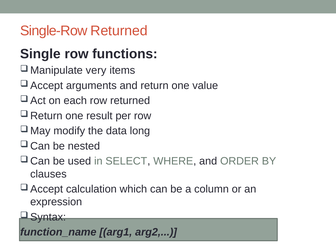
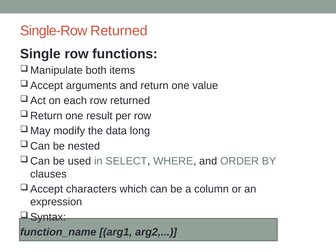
very: very -> both (96, 70)
calculation: calculation -> characters (91, 189)
